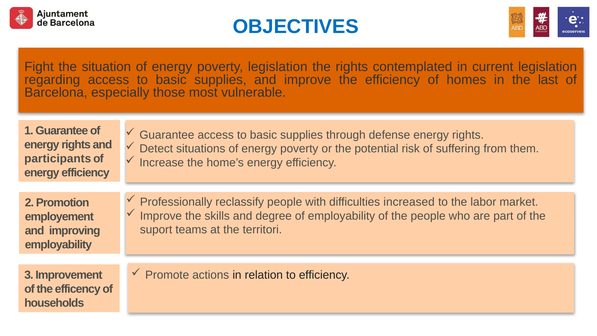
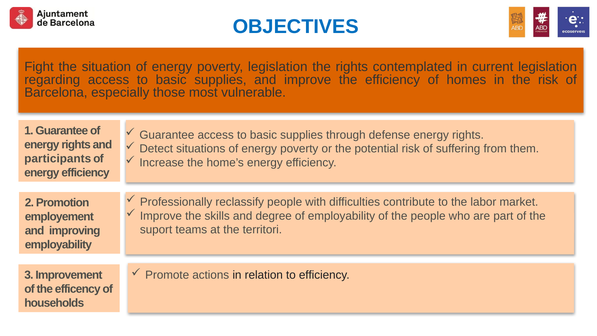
the last: last -> risk (548, 80)
increased: increased -> contribute (409, 202)
